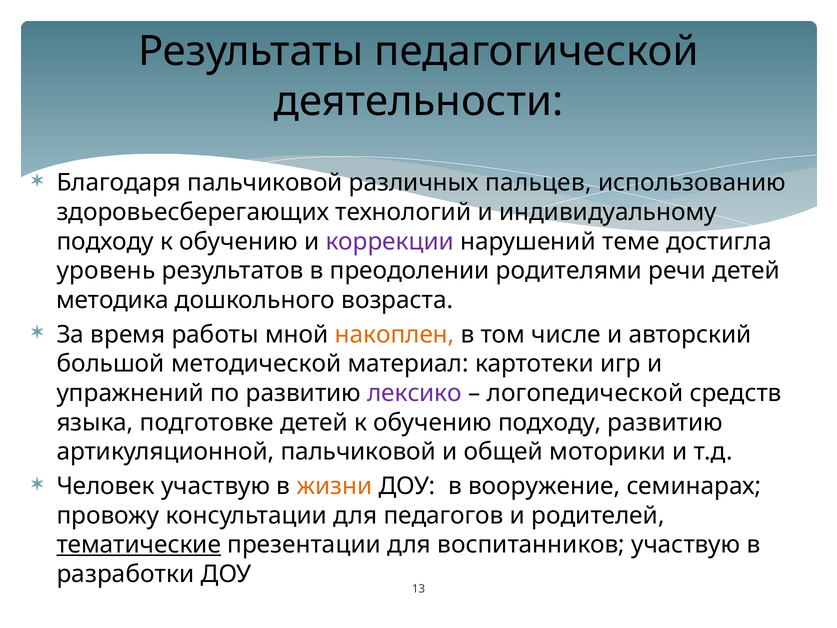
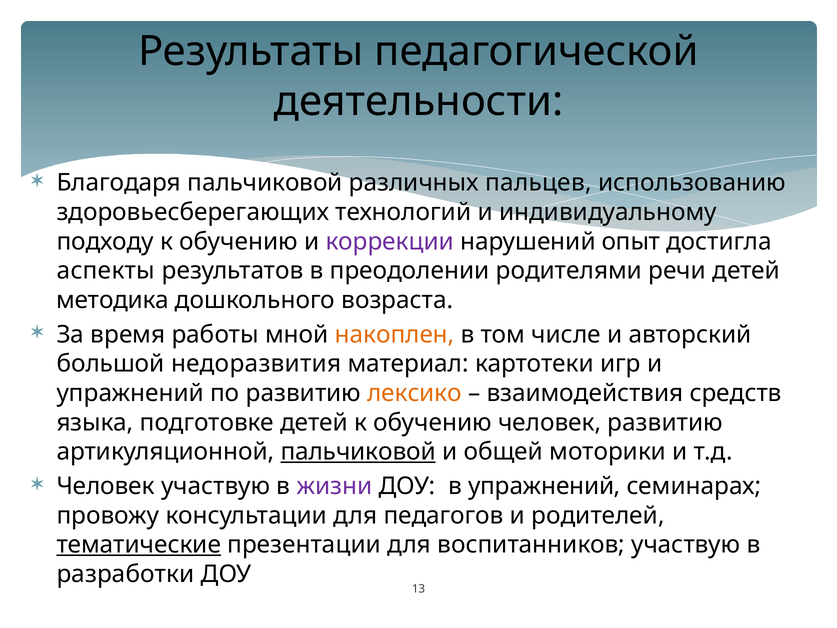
теме: теме -> опыт (631, 241)
уровень: уровень -> аспекты (106, 271)
методической: методической -> недоразвития (256, 364)
лексико colour: purple -> orange (415, 393)
логопедической: логопедической -> взаимодействия (585, 393)
обучению подходу: подходу -> человек (550, 422)
пальчиковой underline: none -> present (358, 452)
жизни colour: orange -> purple (334, 486)
в вооружение: вооружение -> упражнений (544, 486)
